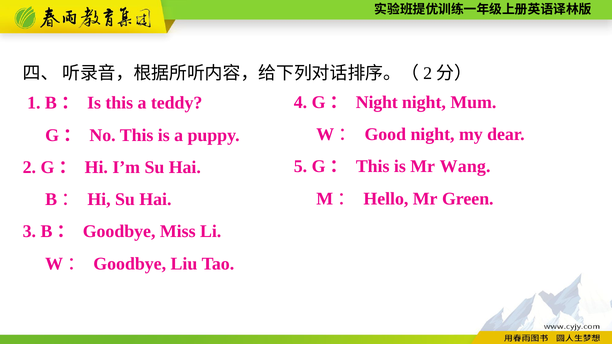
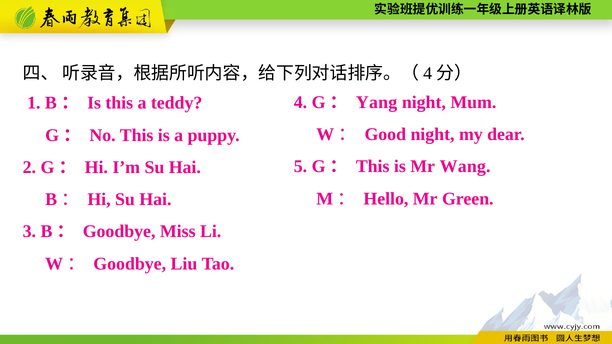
2: 2 -> 4 (428, 73)
Night: Night -> Yang (377, 102)
